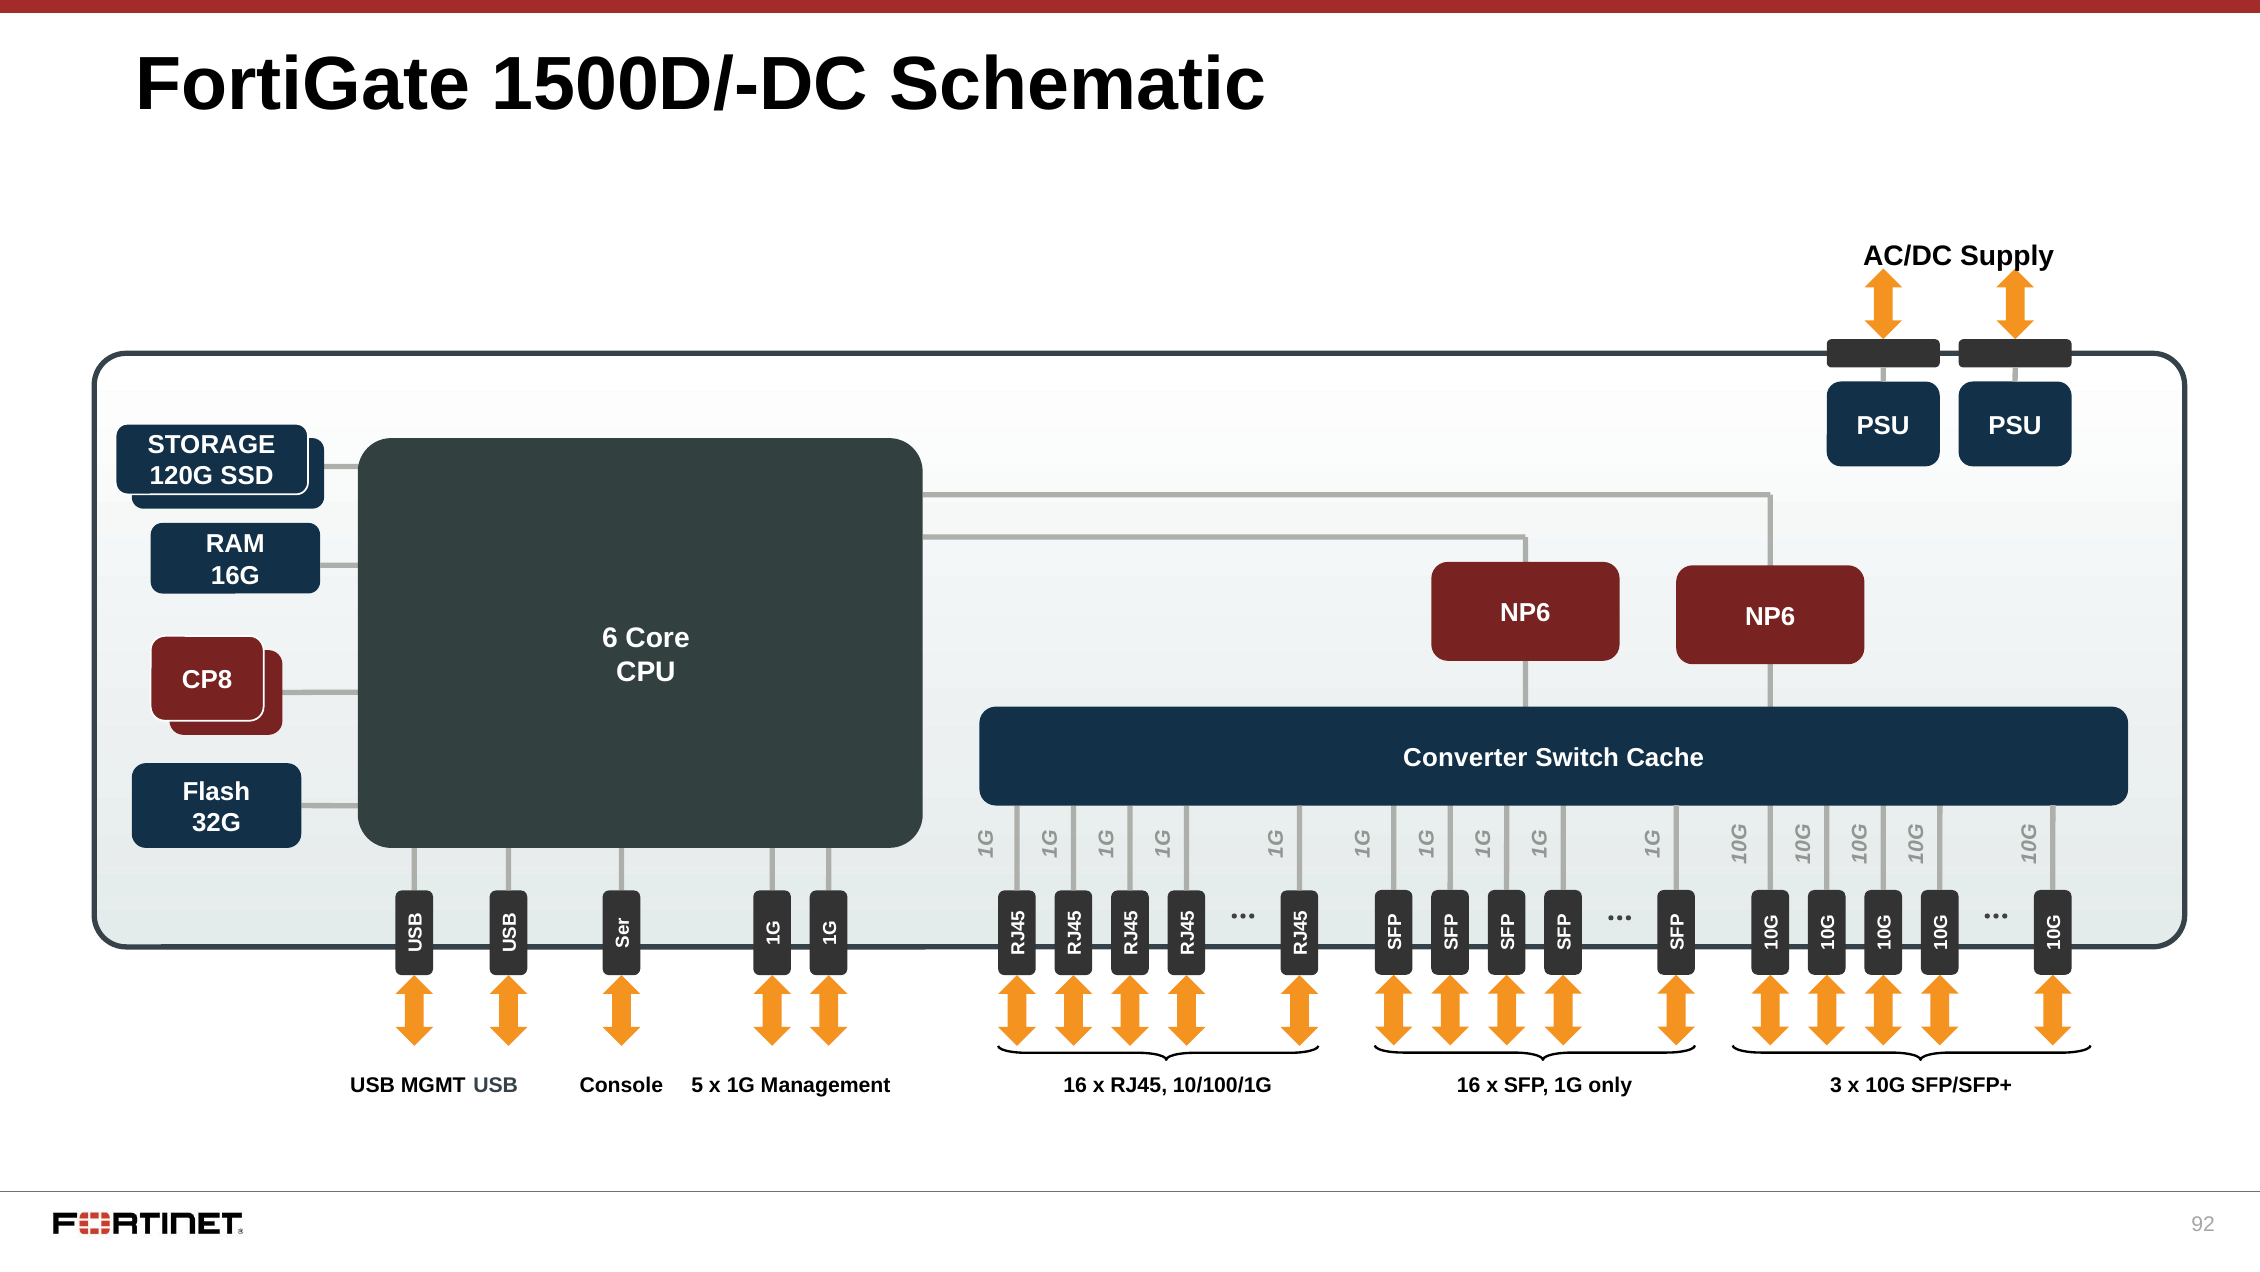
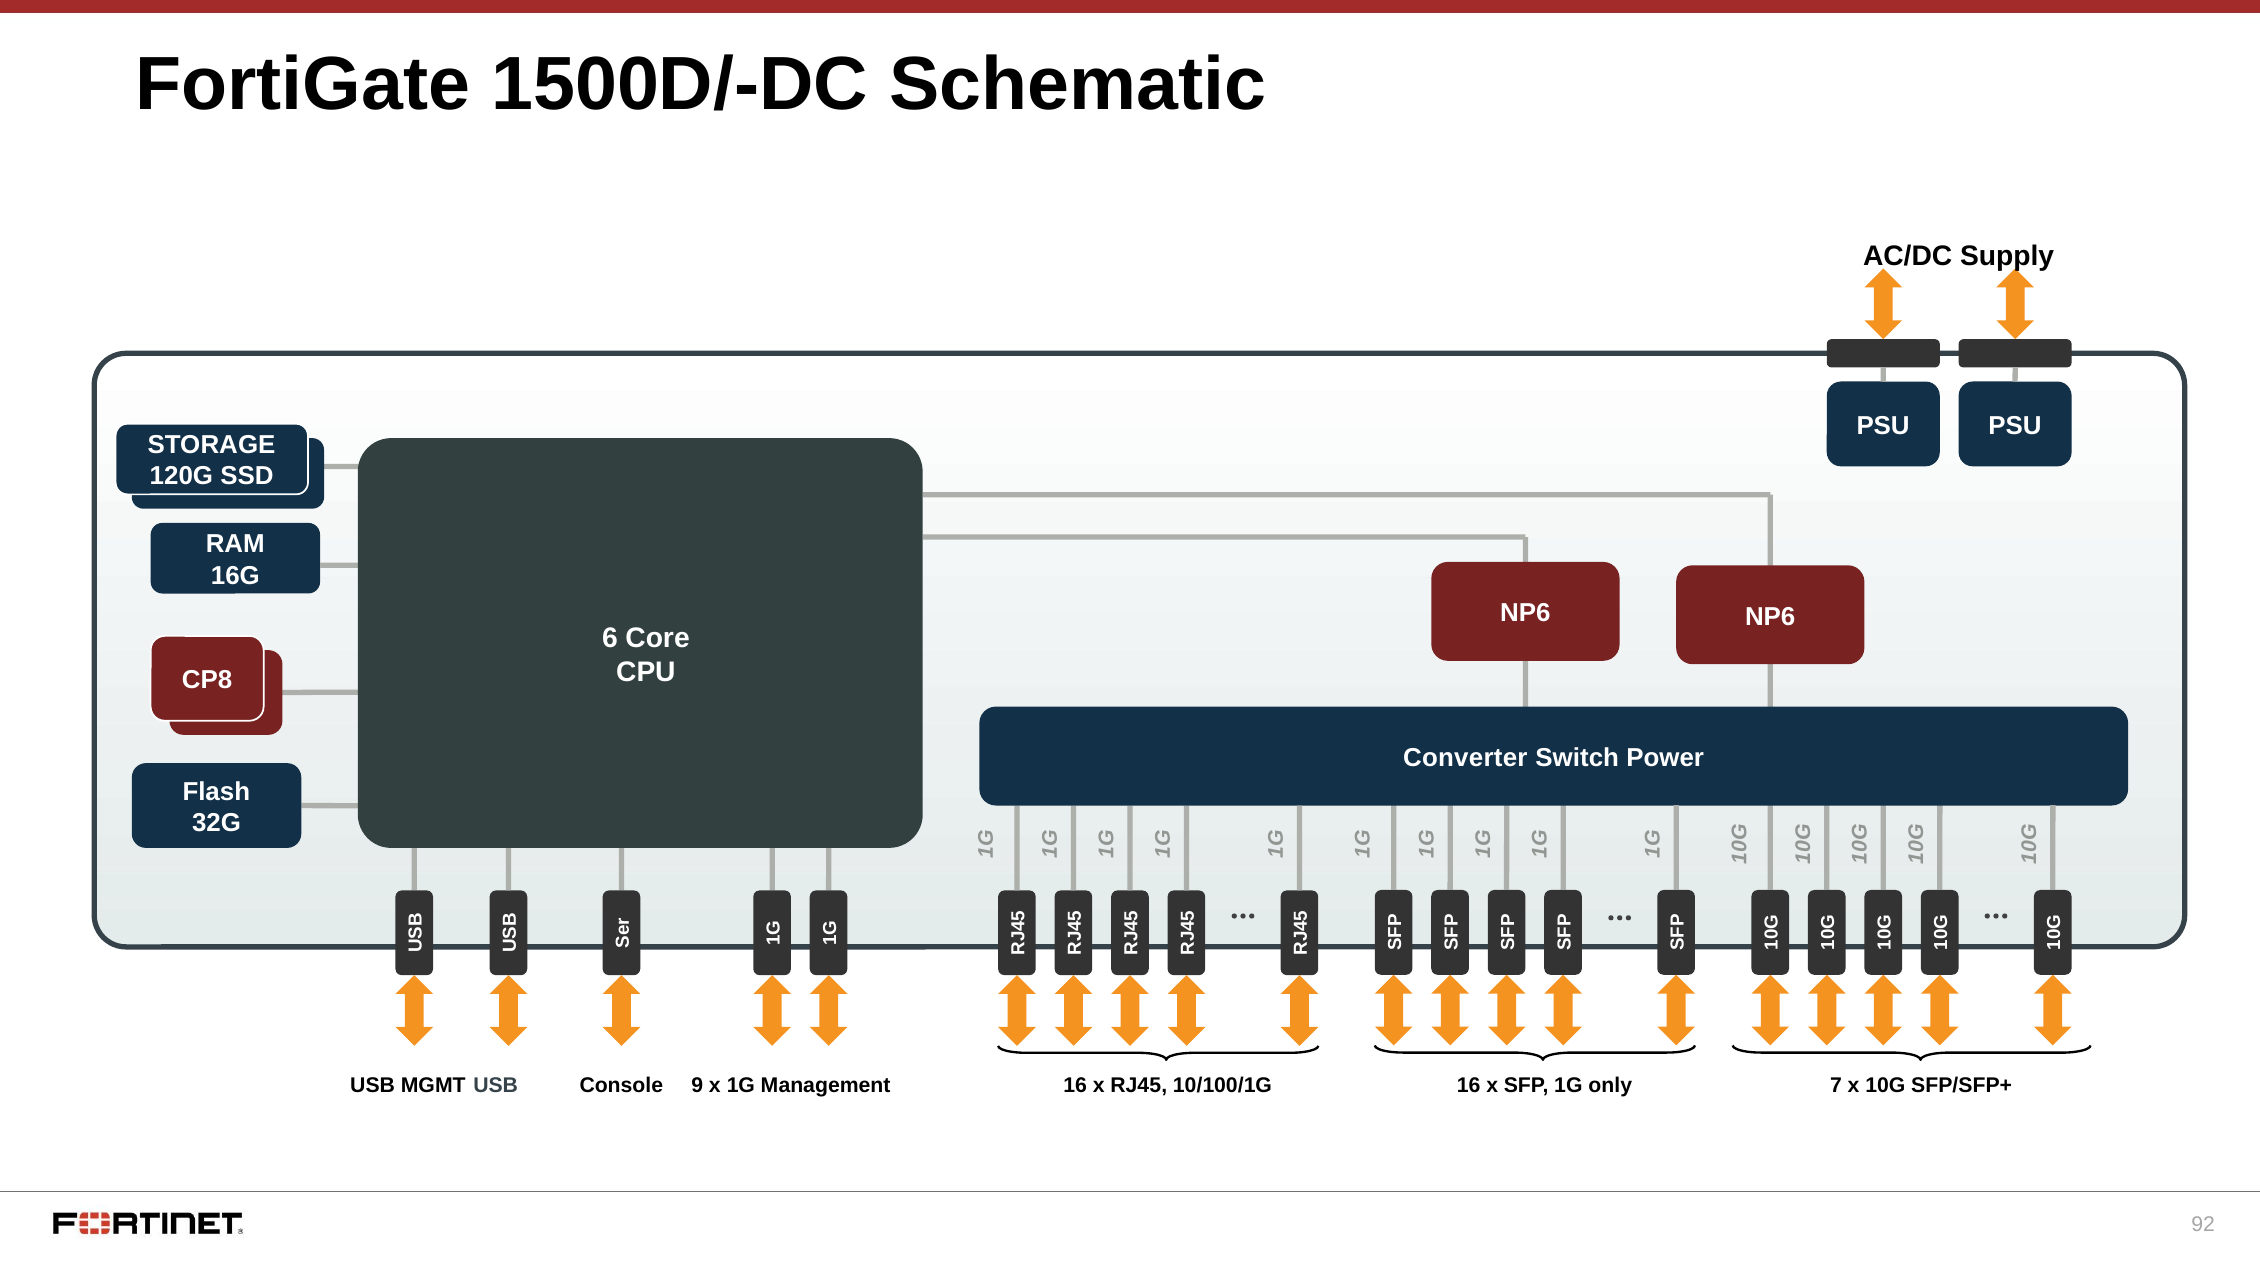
Cache: Cache -> Power (1665, 758)
Console 5: 5 -> 9 (697, 1085)
3: 3 -> 7 (1836, 1085)
